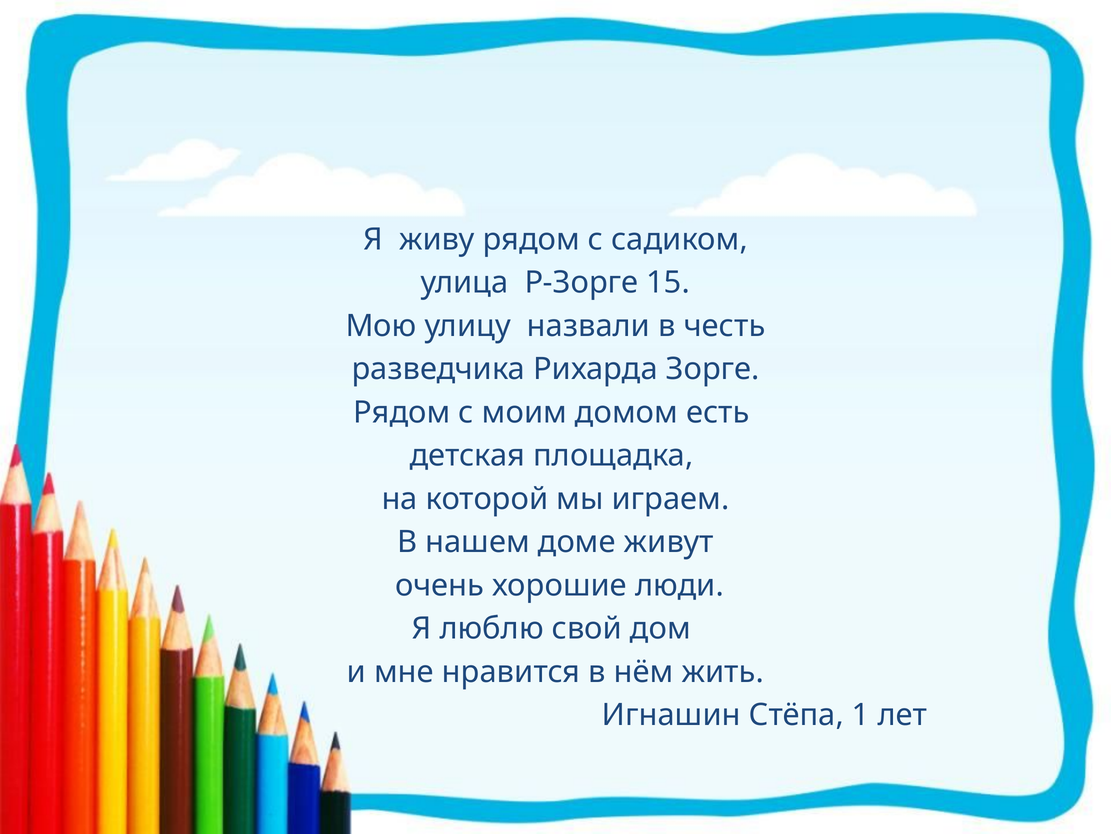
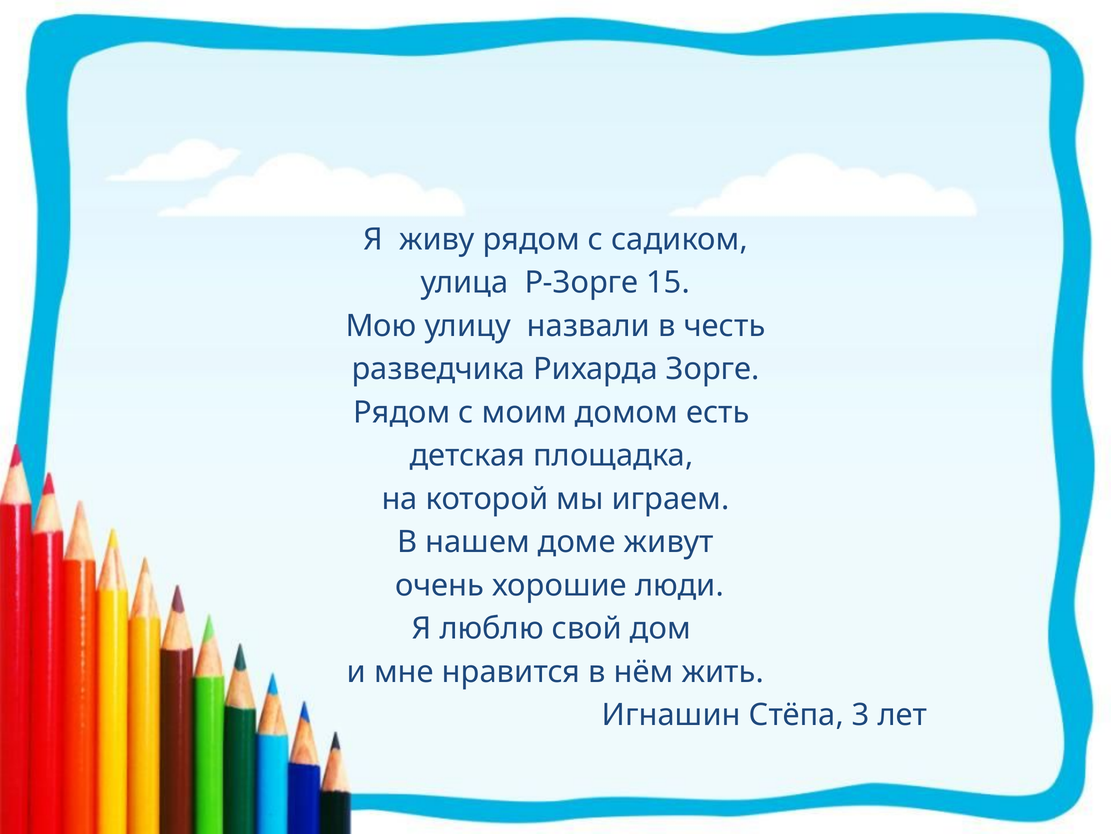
1: 1 -> 3 (861, 715)
